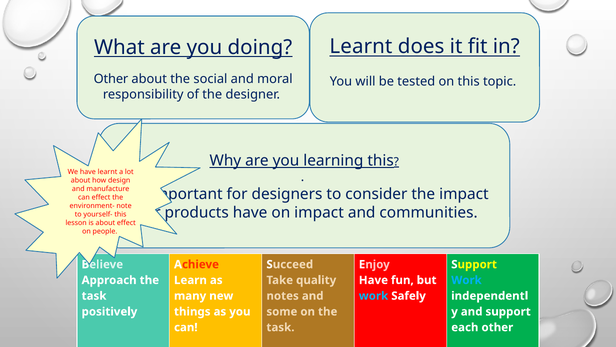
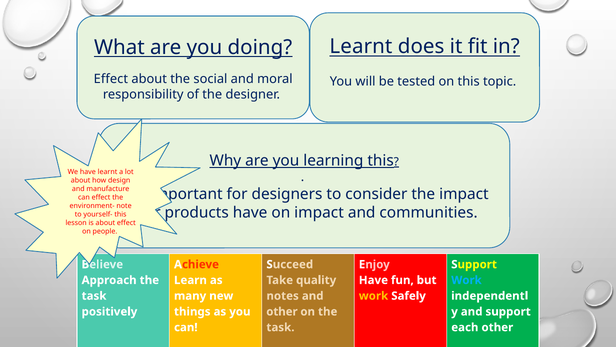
Other: Other -> Effect (111, 79)
work colour: light blue -> yellow (374, 296)
some: some -> other (282, 311)
